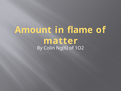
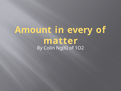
flame: flame -> every (80, 30)
